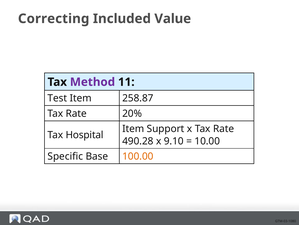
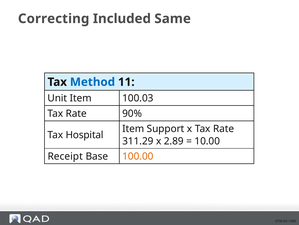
Value: Value -> Same (173, 19)
Method colour: purple -> blue (92, 82)
Test: Test -> Unit (57, 98)
258.87: 258.87 -> 100.03 (138, 98)
20%: 20% -> 90% (132, 113)
490.28: 490.28 -> 311.29 (138, 141)
9.10: 9.10 -> 2.89 (174, 141)
Specific: Specific -> Receipt (65, 156)
